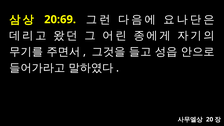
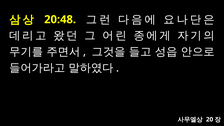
20:69: 20:69 -> 20:48 (60, 20)
